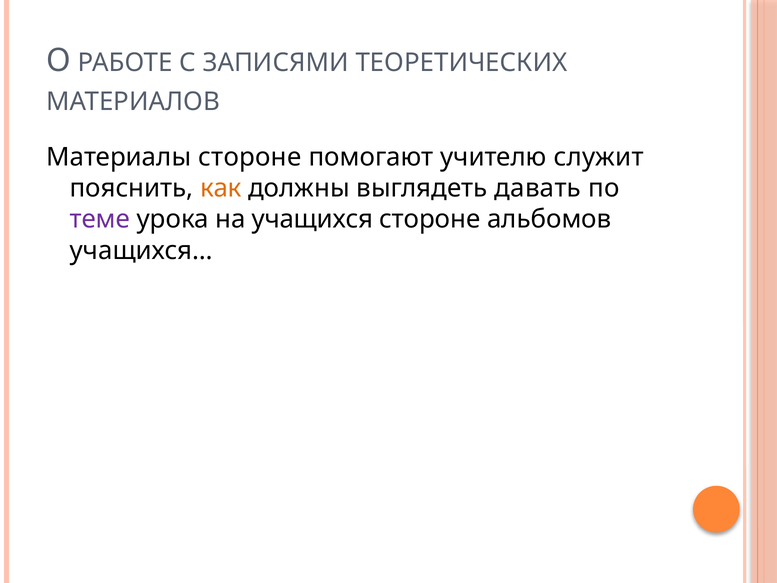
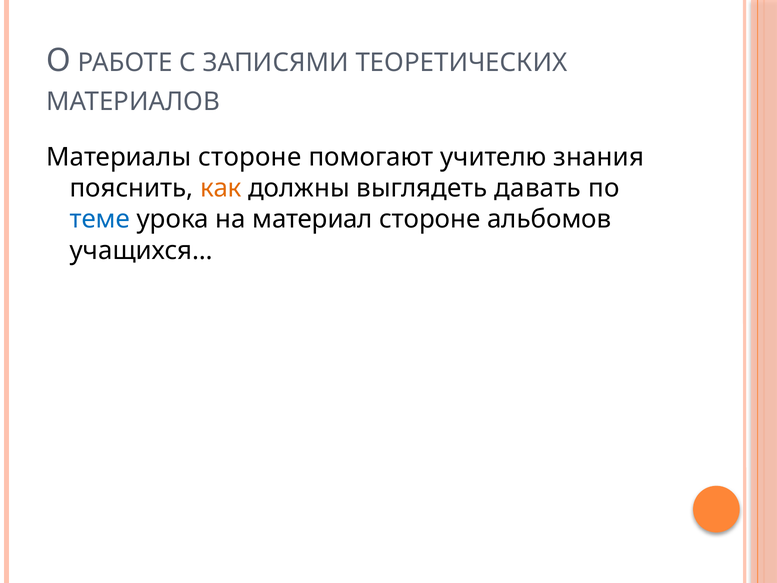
служит: служит -> знания (599, 157)
теме colour: purple -> blue (100, 219)
учащихся: учащихся -> материал (313, 219)
